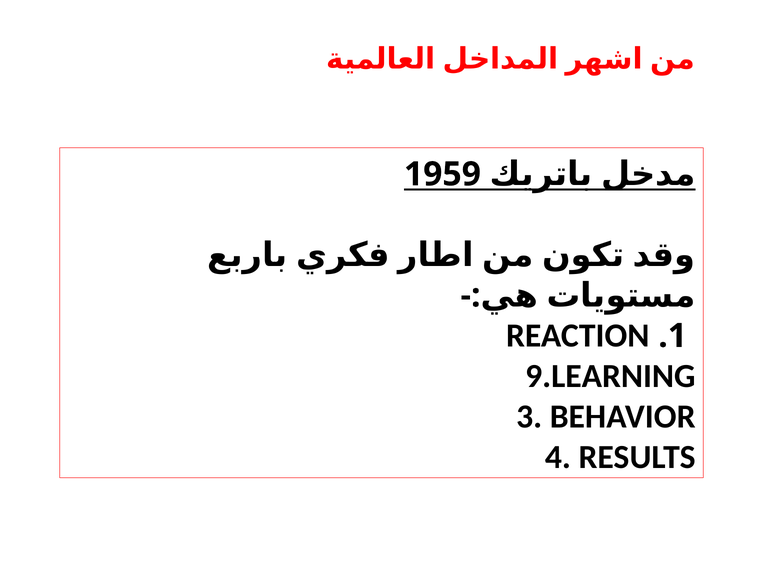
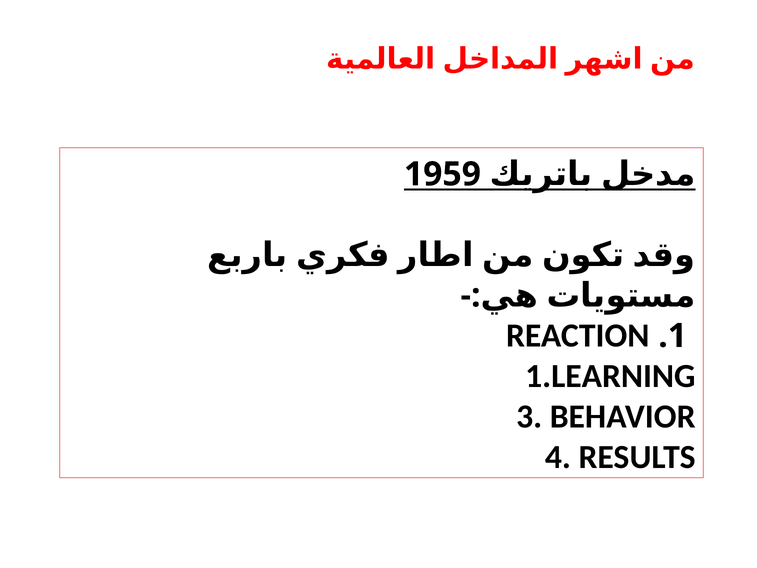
9.LEARNING: 9.LEARNING -> 1.LEARNING (610, 376)
